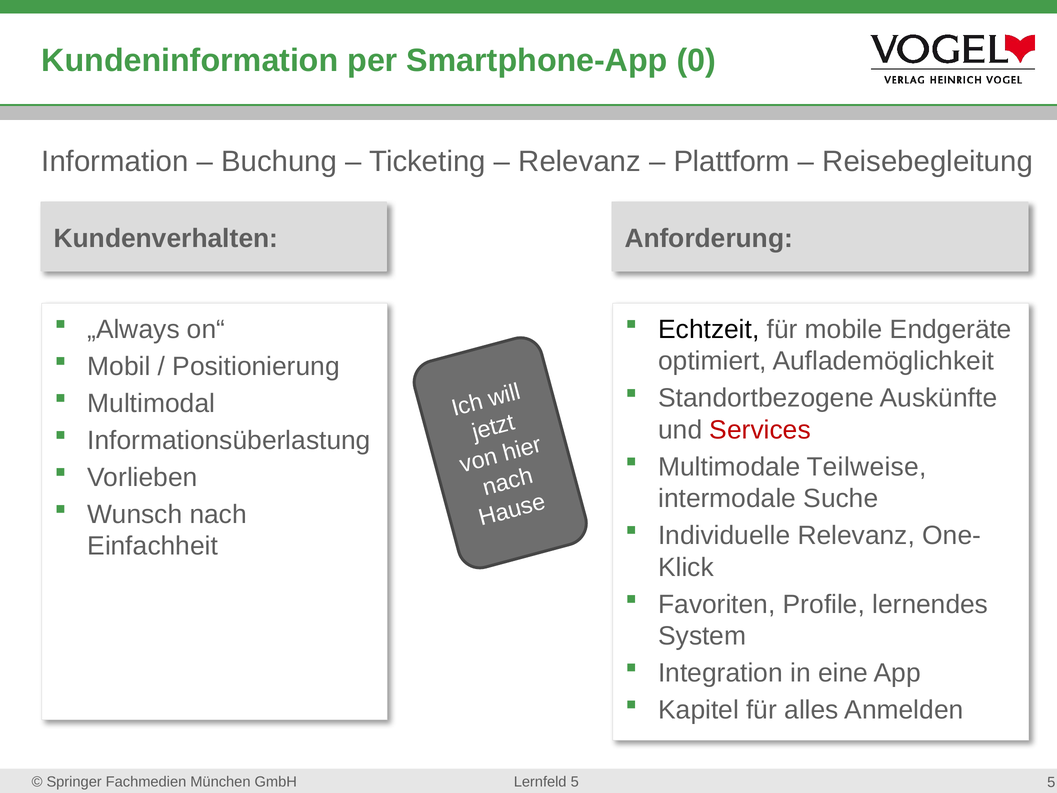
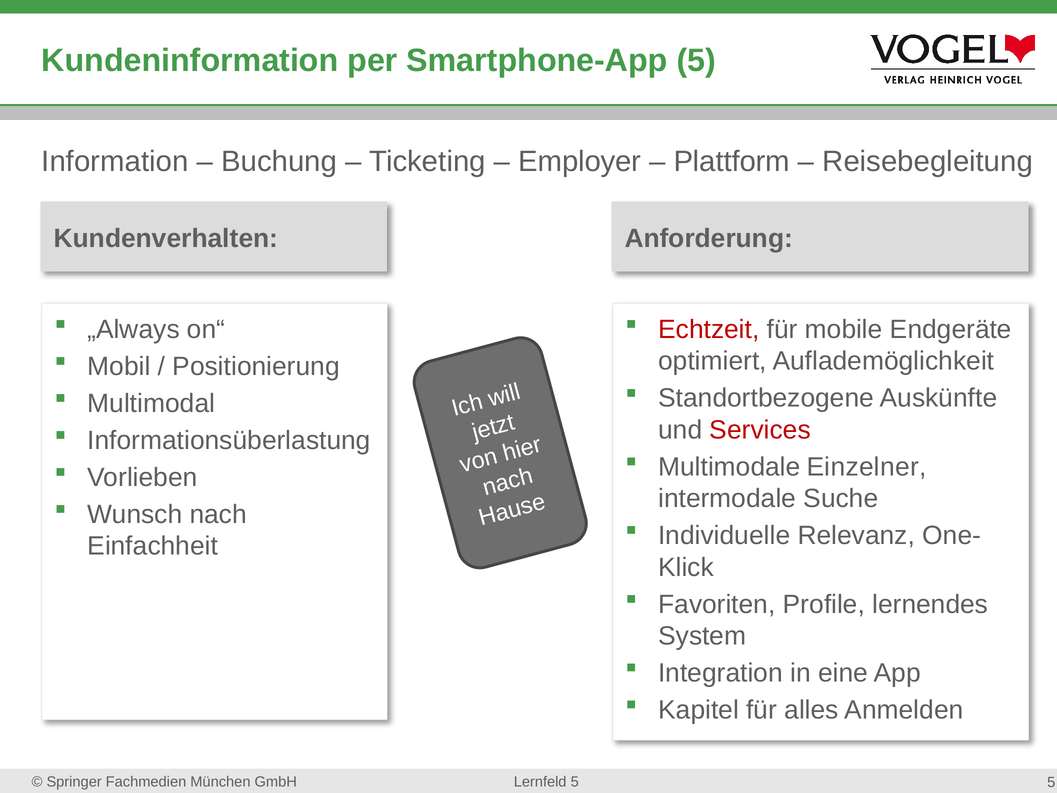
Smartphone-App 0: 0 -> 5 (696, 60)
Relevanz: Relevanz -> Employer (580, 162)
Echtzeit colour: black -> red (709, 329)
Teilweise: Teilweise -> Einzelner (866, 467)
